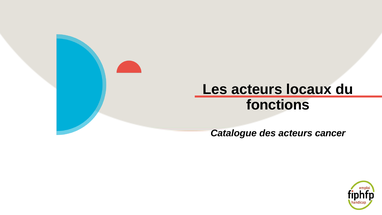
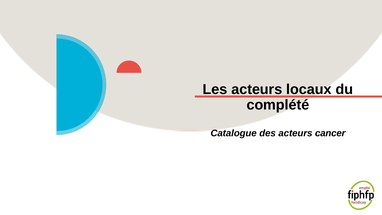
fonctions: fonctions -> complété (278, 105)
